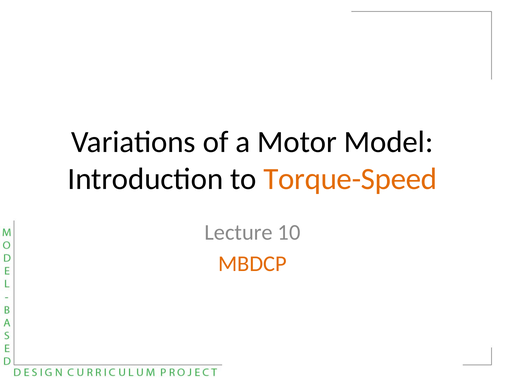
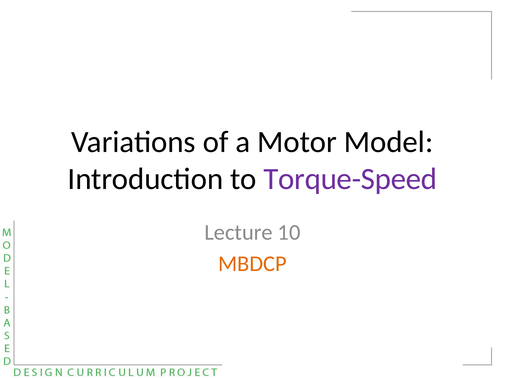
Torque-Speed colour: orange -> purple (350, 179)
